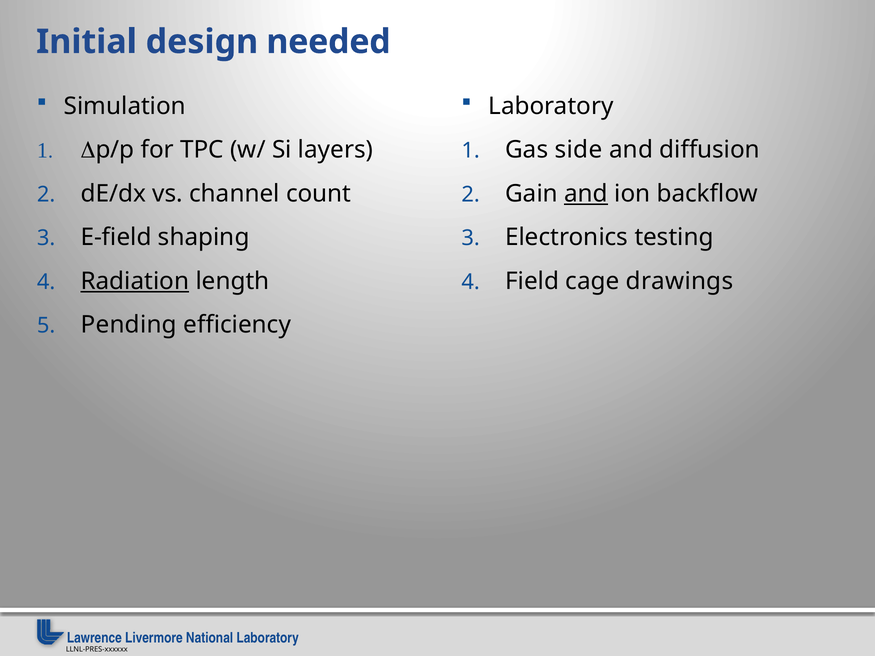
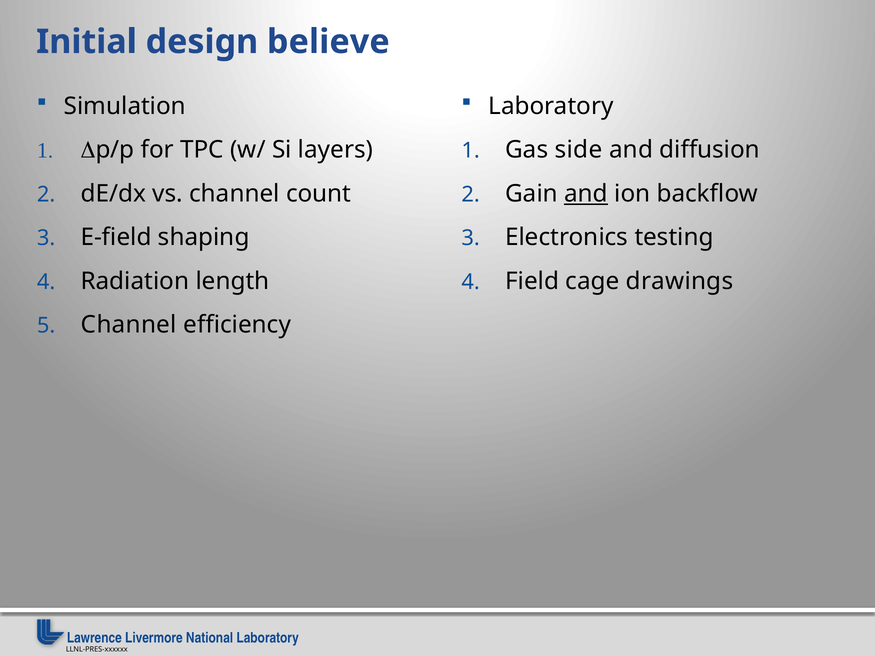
needed: needed -> believe (328, 42)
Radiation underline: present -> none (135, 281)
Pending: Pending -> Channel (129, 325)
